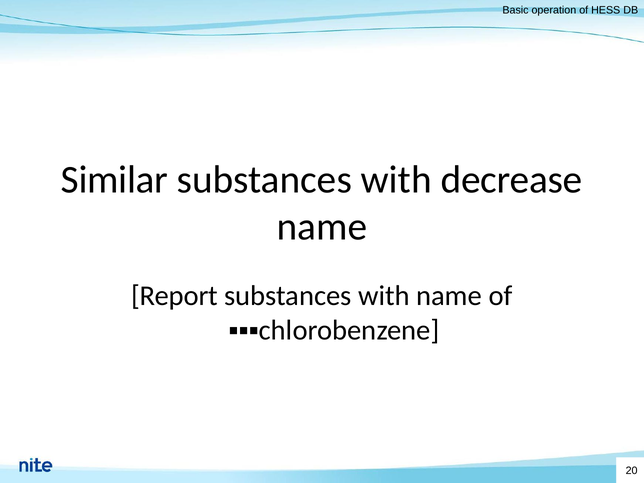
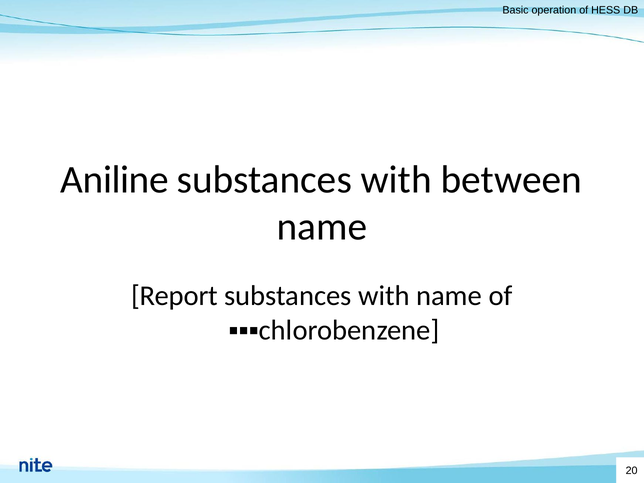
Similar: Similar -> Aniline (115, 180)
decrease: decrease -> between (511, 180)
